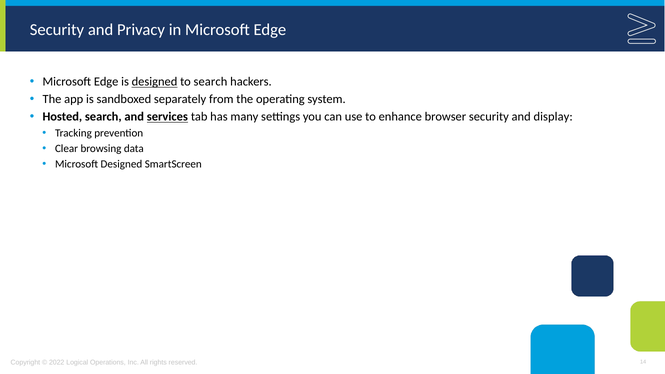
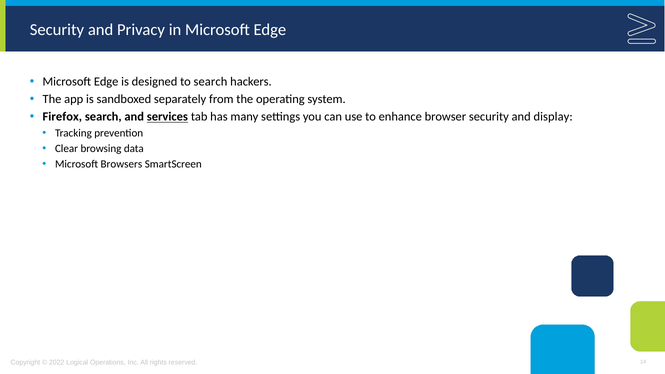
designed underline: present -> none (155, 82)
Hosted: Hosted -> Firefox (62, 117)
Microsoft Designed: Designed -> Browsers (121, 164)
